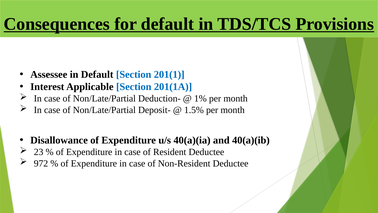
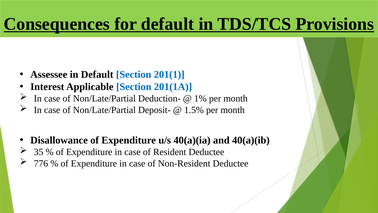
23: 23 -> 35 (39, 152)
972: 972 -> 776 (41, 163)
